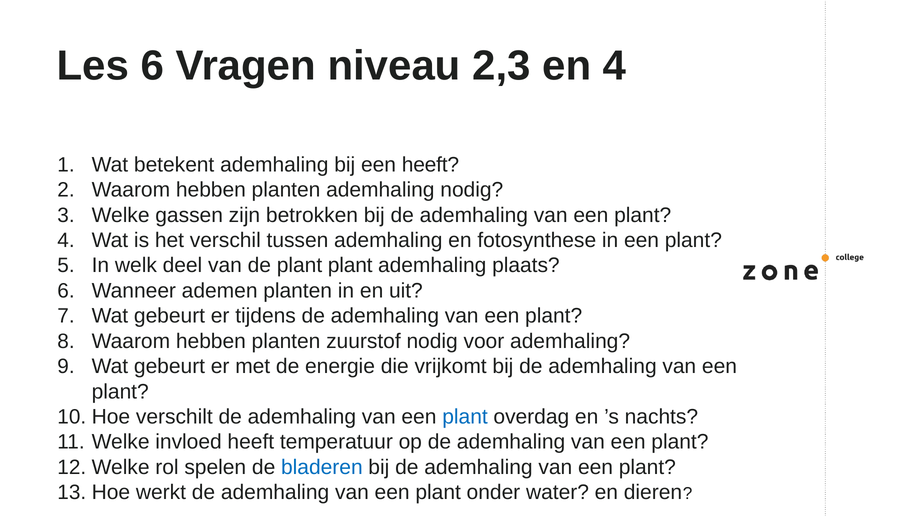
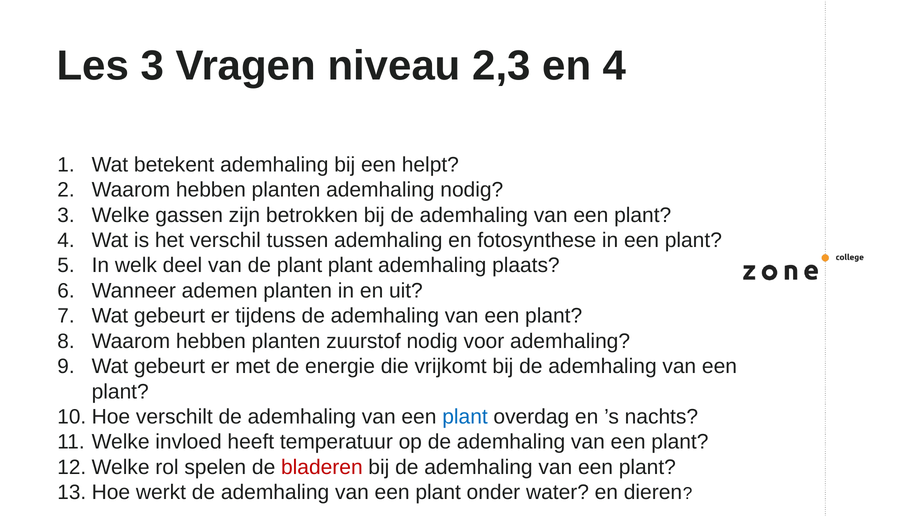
Les 6: 6 -> 3 (153, 66)
een heeft: heeft -> helpt (430, 165)
bladeren colour: blue -> red (322, 467)
